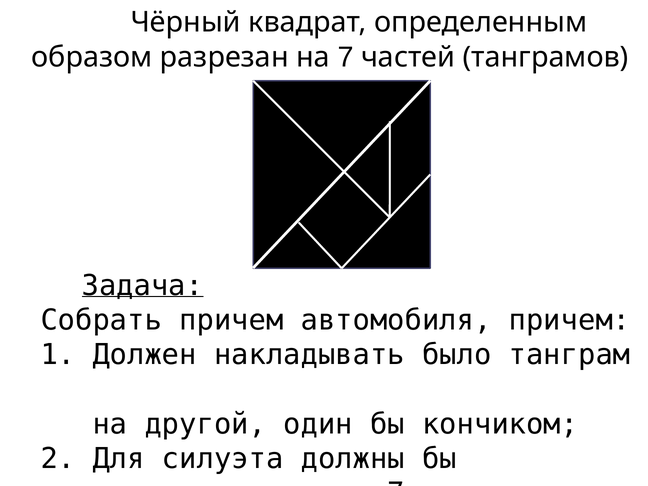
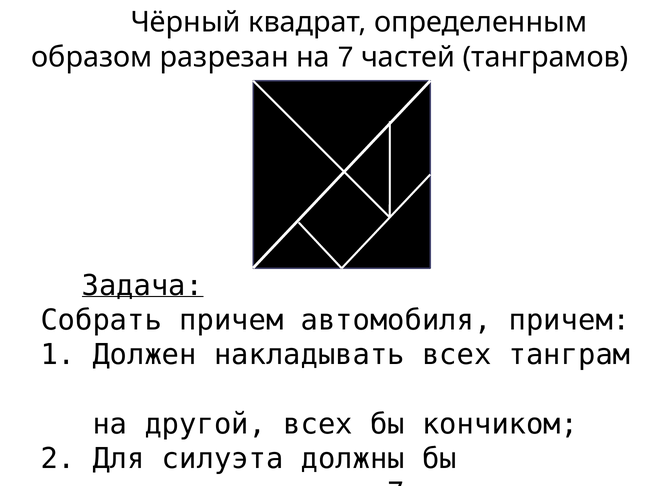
накладывать было: было -> всех (457, 355)
другой один: один -> всех (318, 424)
